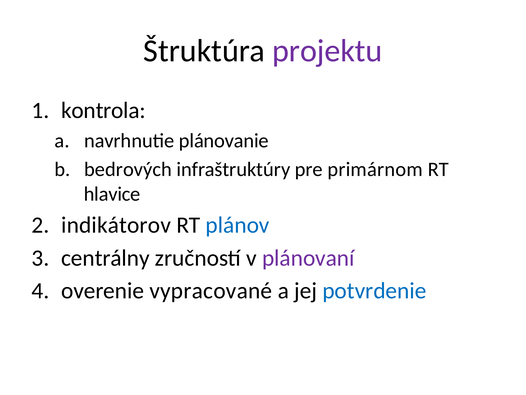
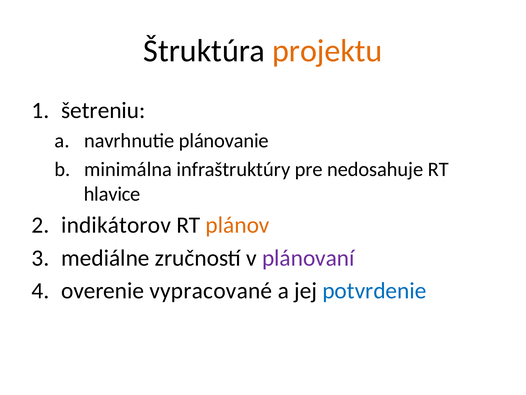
projektu colour: purple -> orange (327, 51)
kontrola: kontrola -> šetreniu (103, 110)
bedrových: bedrových -> minimálna (128, 169)
primárnom: primárnom -> nedosahuje (375, 169)
plánov colour: blue -> orange (238, 225)
centrálny: centrálny -> mediálne (105, 258)
